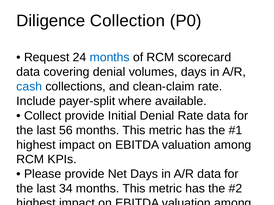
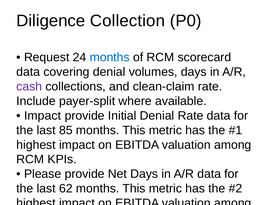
cash colour: blue -> purple (29, 87)
Collect: Collect -> Impact (43, 116)
56: 56 -> 85 (66, 131)
34: 34 -> 62 (66, 189)
